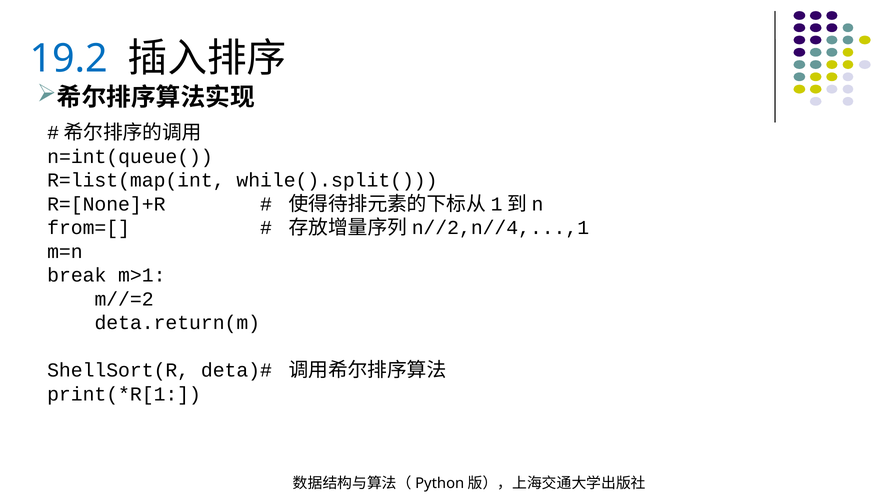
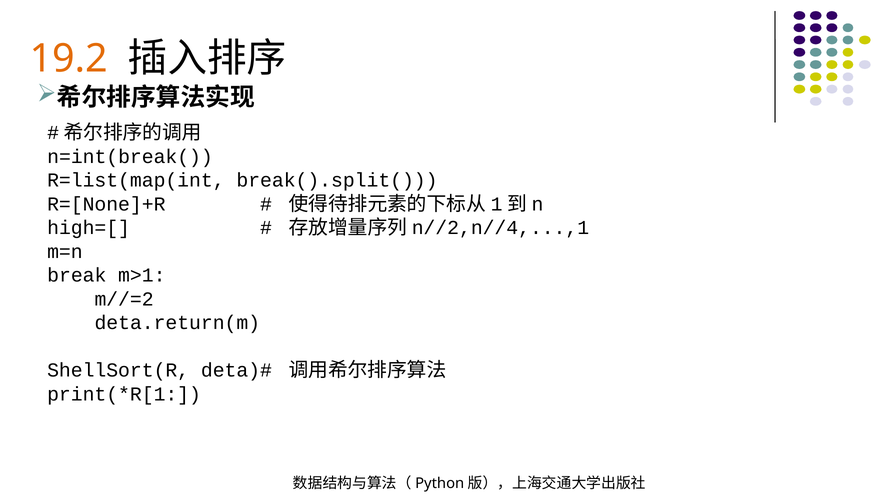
19.2 colour: blue -> orange (69, 59)
n=int(queue(: n=int(queue( -> n=int(break( (130, 157)
while().split(: while().split( -> break().split( (337, 180)
from=[: from=[ -> high=[ (89, 228)
